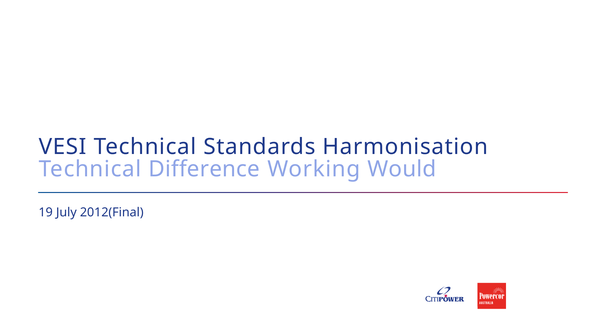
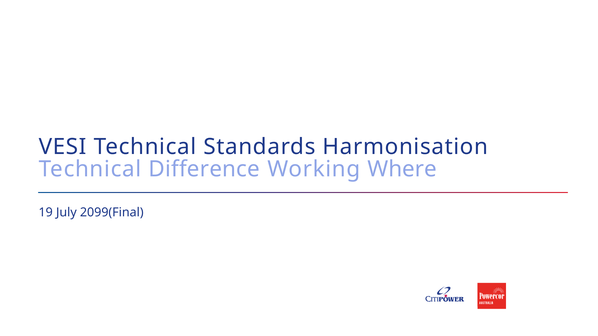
Would: Would -> Where (402, 169)
2012(Final: 2012(Final -> 2099(Final (112, 213)
